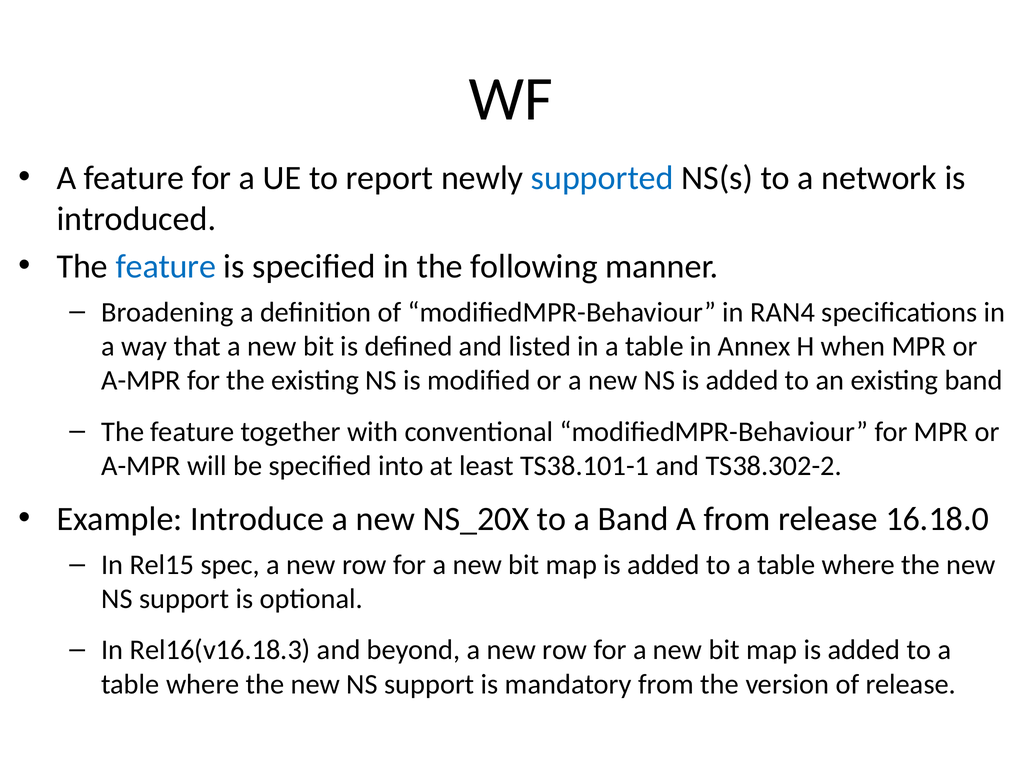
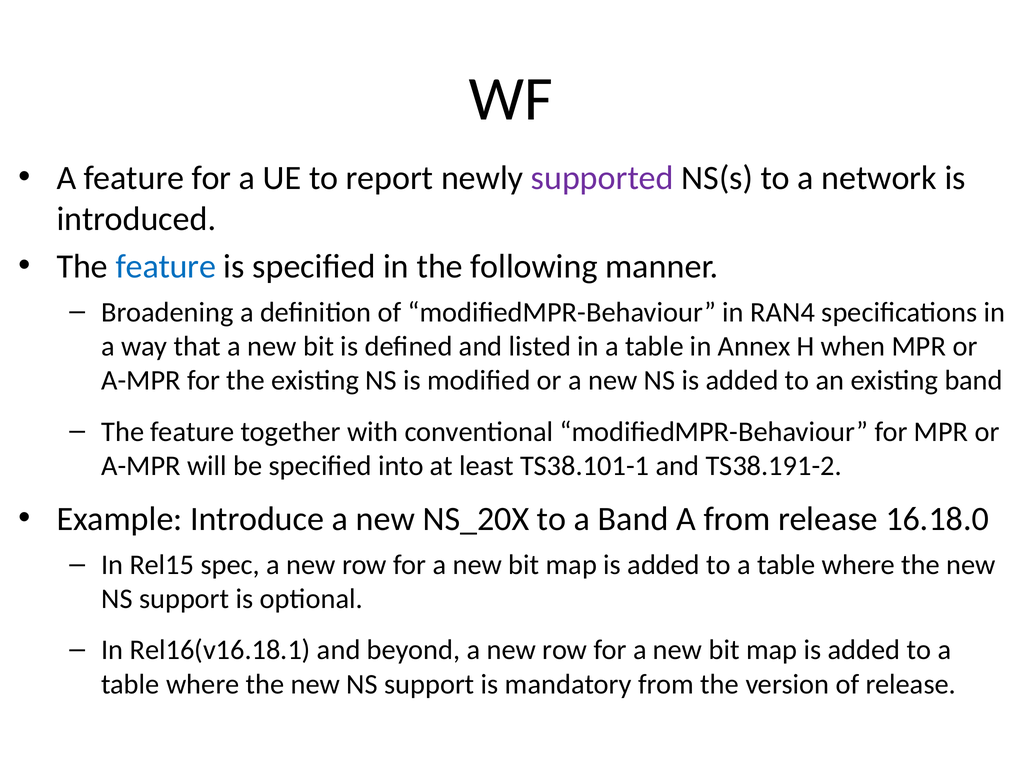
supported colour: blue -> purple (602, 178)
TS38.302-2: TS38.302-2 -> TS38.191-2 (774, 466)
Rel16(v16.18.3: Rel16(v16.18.3 -> Rel16(v16.18.1 (220, 650)
